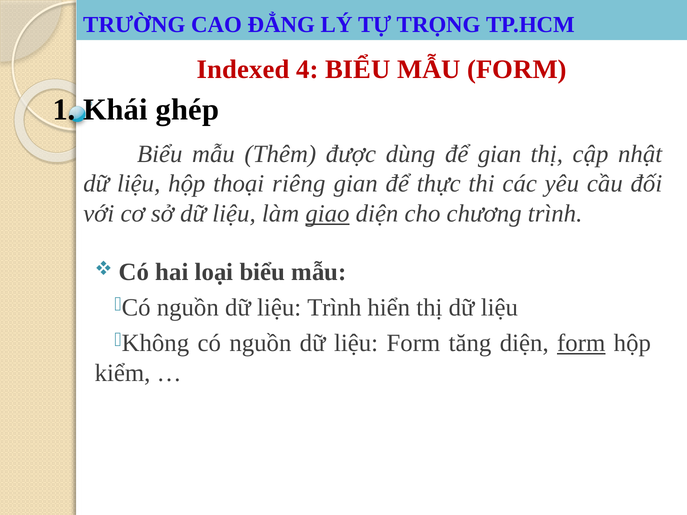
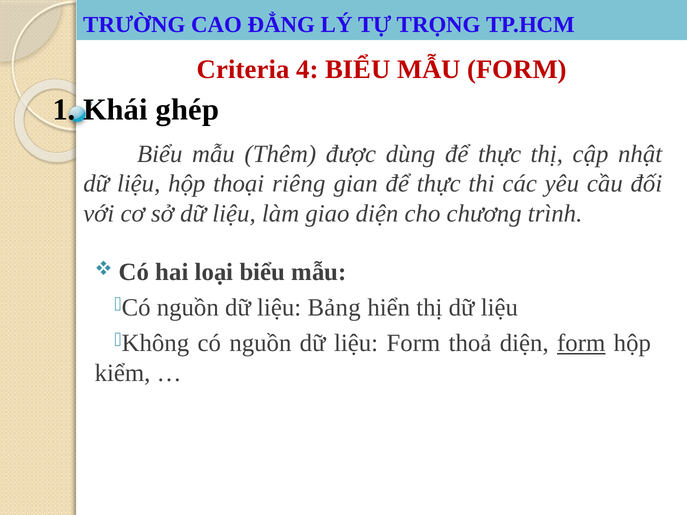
Indexed: Indexed -> Criteria (243, 69)
dùng để gian: gian -> thực (500, 154)
giao underline: present -> none (327, 214)
liệu Trình: Trình -> Bảng (334, 308)
tăng: tăng -> thoả (470, 343)
